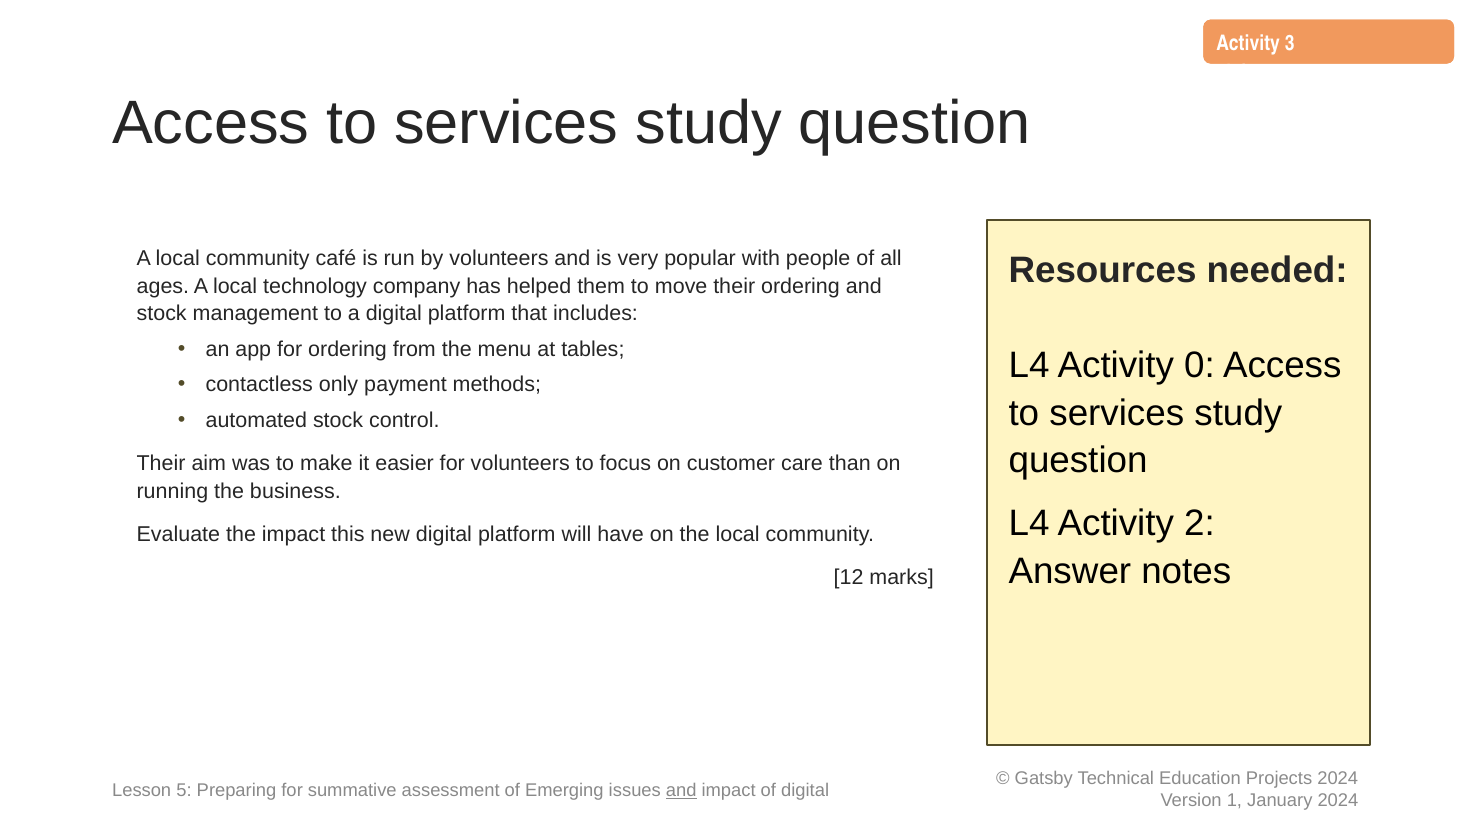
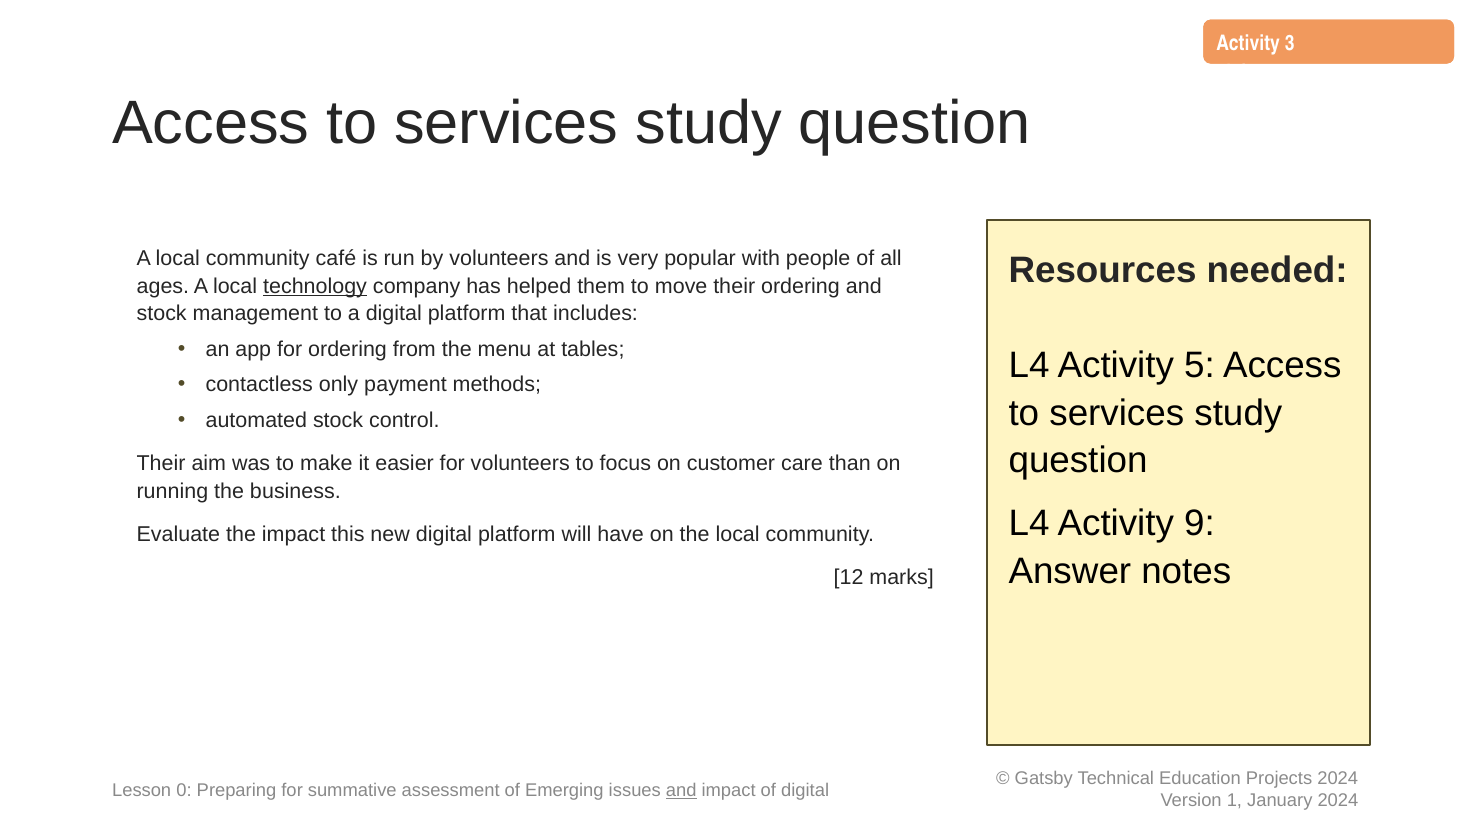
technology underline: none -> present (315, 286)
0: 0 -> 5 (1199, 365)
2: 2 -> 9 (1199, 524)
5: 5 -> 0 (184, 791)
